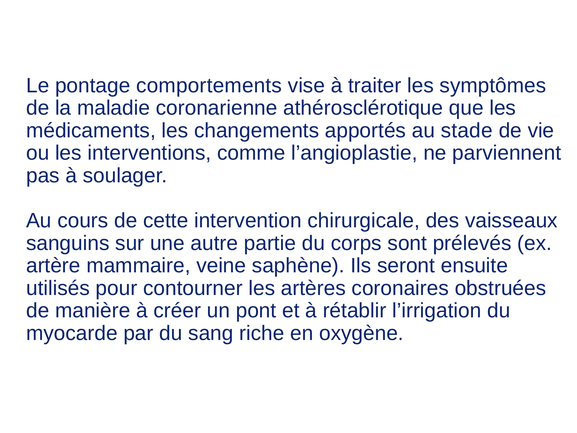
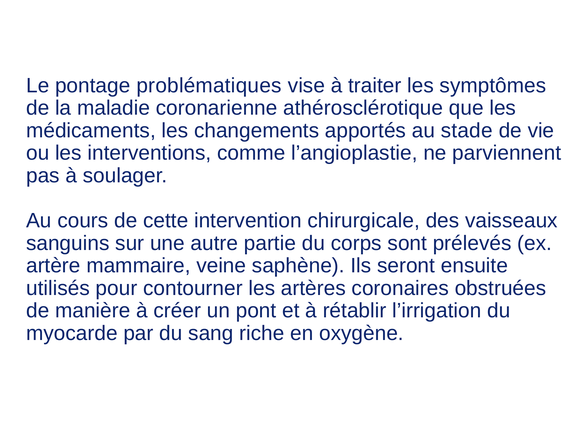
comportements: comportements -> problématiques (209, 86)
